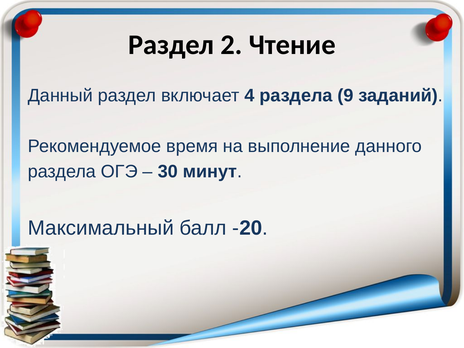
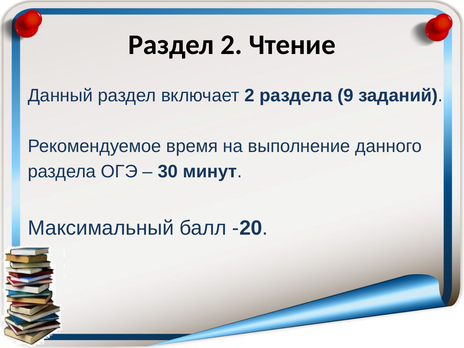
включает 4: 4 -> 2 (250, 96)
